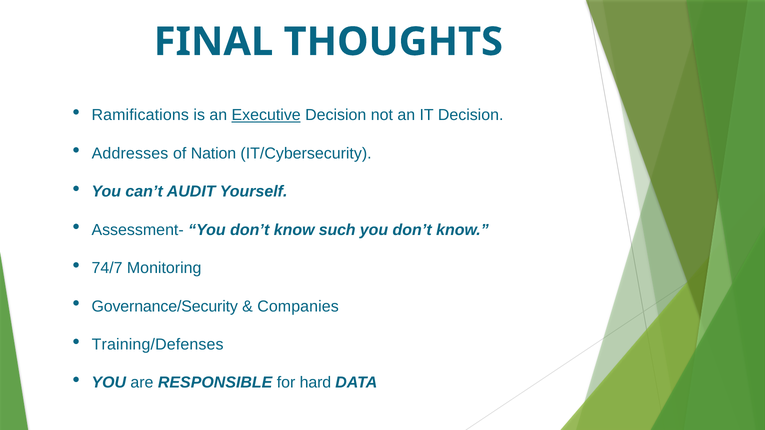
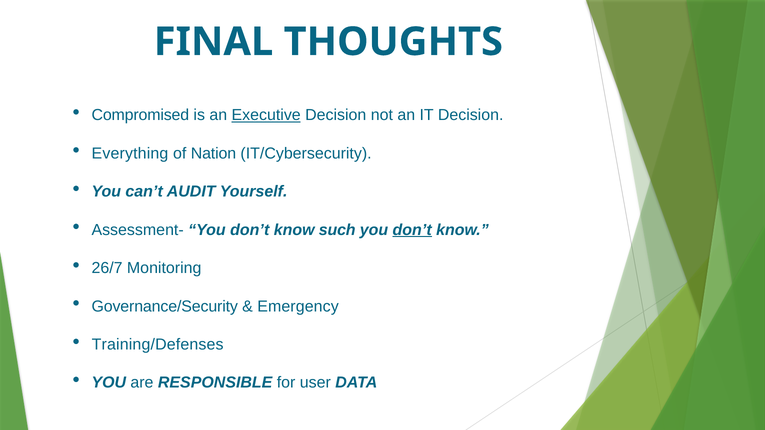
Ramifications: Ramifications -> Compromised (140, 115)
Addresses: Addresses -> Everything (130, 153)
don’t underline: none -> present (412, 230)
74/7: 74/7 -> 26/7 (107, 268)
Companies: Companies -> Emergency (298, 306)
hard: hard -> user (315, 383)
